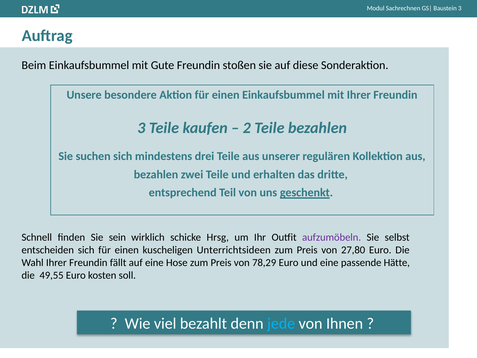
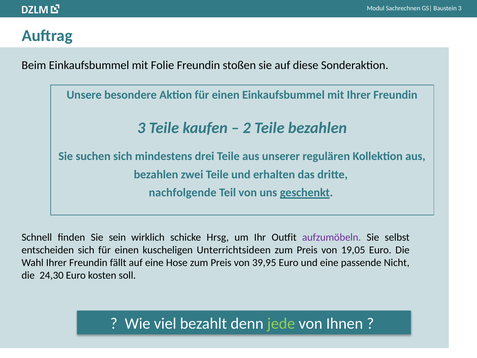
Gute: Gute -> Folie (162, 65)
entsprechend: entsprechend -> nachfolgende (183, 193)
27,80: 27,80 -> 19,05 (353, 250)
78,29: 78,29 -> 39,95 (264, 263)
Hätte: Hätte -> Nicht (397, 263)
49,55: 49,55 -> 24,30 (52, 275)
jede colour: light blue -> light green (281, 323)
